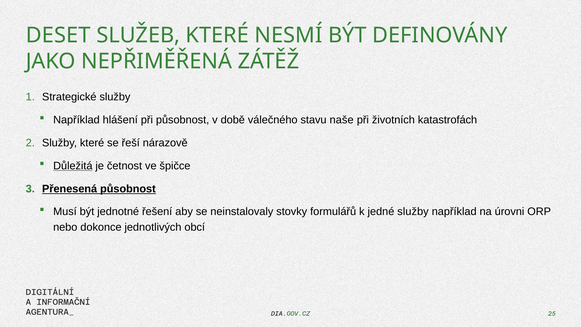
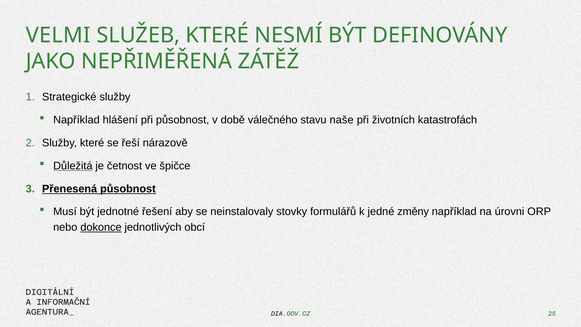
DESET: DESET -> VELMI (58, 35)
jedné služby: služby -> změny (413, 212)
dokonce underline: none -> present (101, 227)
